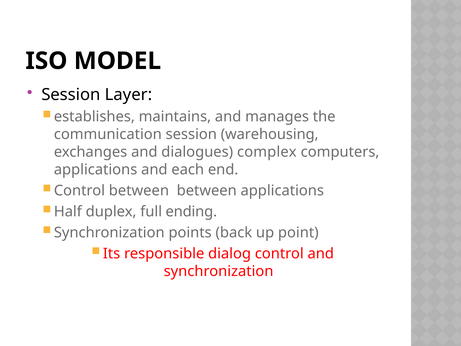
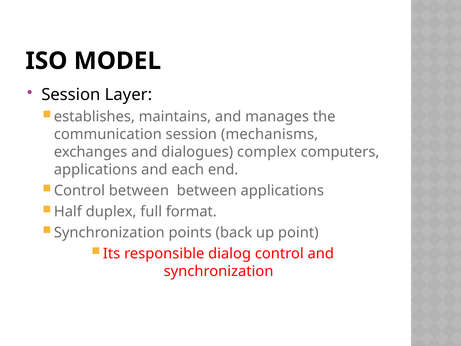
warehousing: warehousing -> mechanisms (270, 134)
ending: ending -> format (191, 211)
